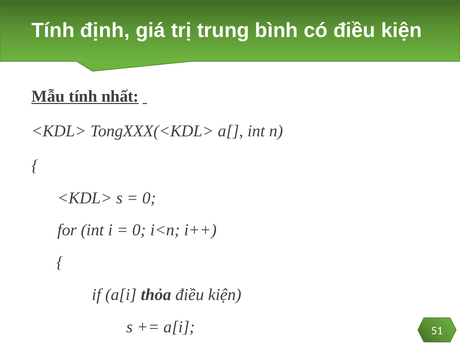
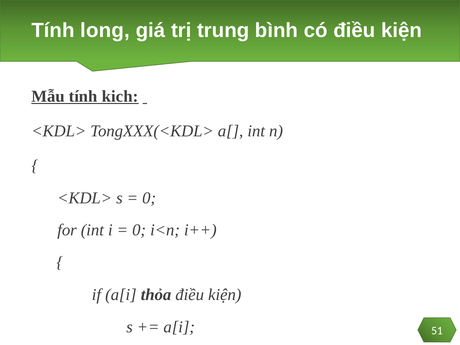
định: định -> long (105, 31)
nhất: nhất -> kich (120, 96)
